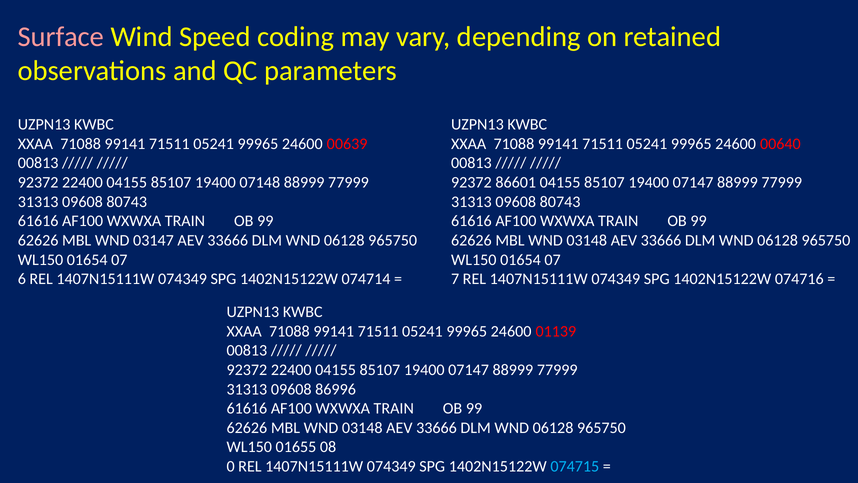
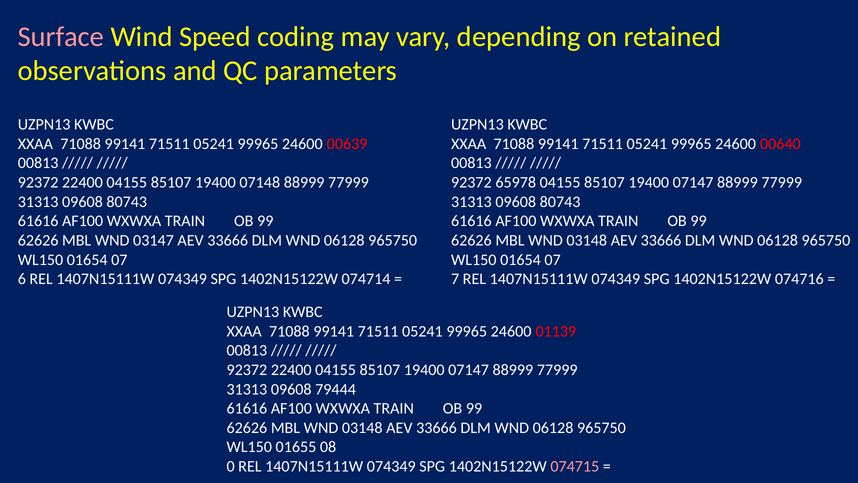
86601: 86601 -> 65978 (516, 182)
86996: 86996 -> 79444 (336, 389)
074715 colour: light blue -> pink (575, 466)
